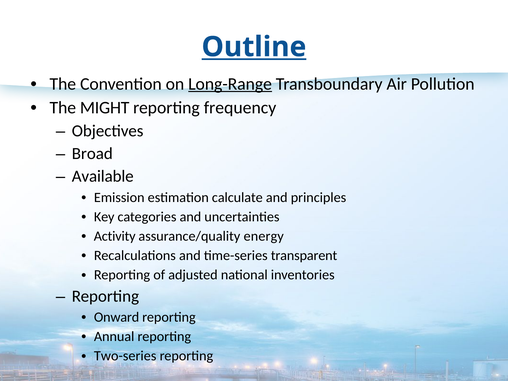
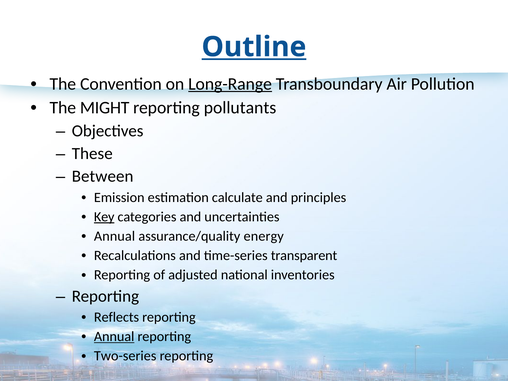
frequency: frequency -> pollutants (240, 108)
Broad: Broad -> These (92, 154)
Available: Available -> Between (103, 176)
Key underline: none -> present (104, 217)
Activity: Activity -> Annual (115, 236)
Onward: Onward -> Reflects (117, 317)
Annual underline: none -> present (114, 337)
